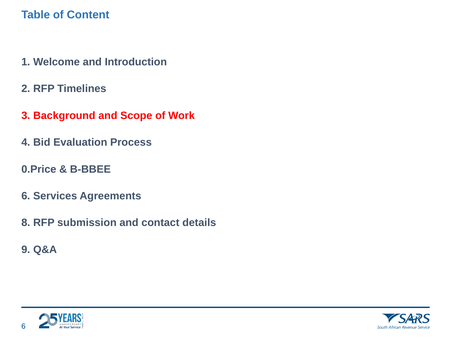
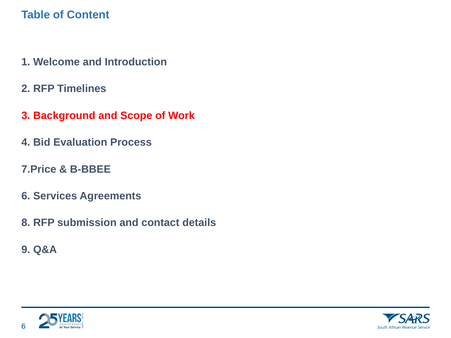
0.Price: 0.Price -> 7.Price (39, 169)
